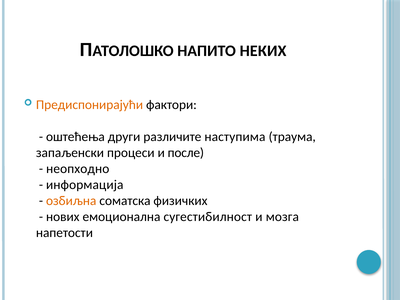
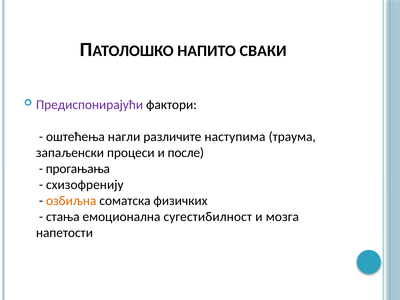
НЕКИХ: НЕКИХ -> СВАКИ (263, 51)
Предиспонирајући colour: orange -> purple (90, 105)
други: други -> нагли (124, 137)
неопходно: неопходно -> прогањања (78, 169)
информација: информација -> схизофренију (85, 185)
нових: нових -> стања (63, 217)
